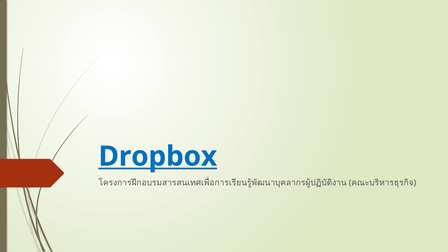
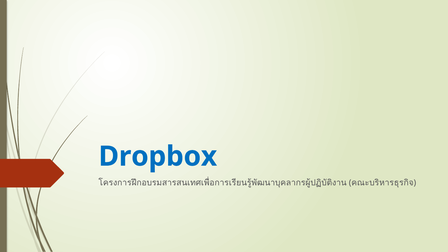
Dropbox underline: present -> none (158, 156)
